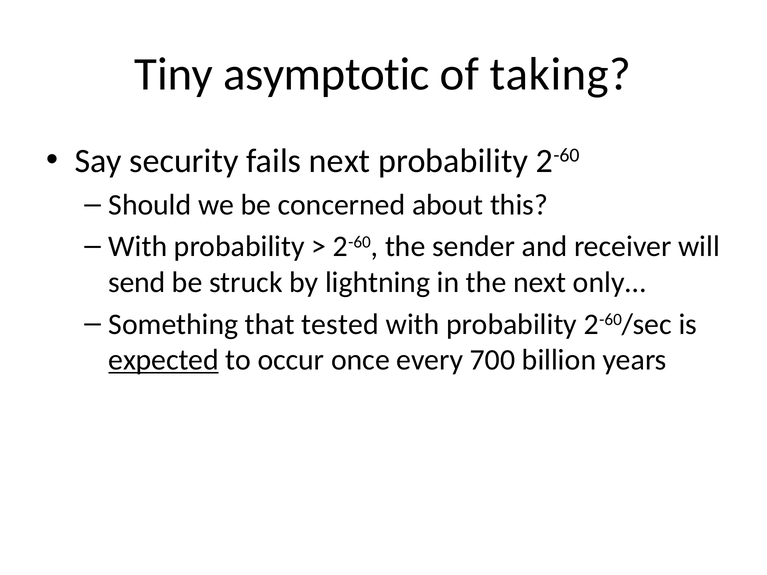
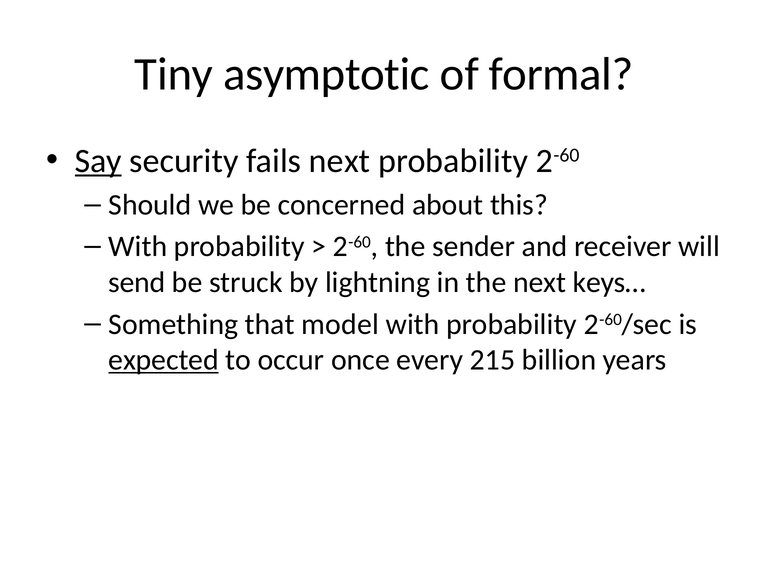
taking: taking -> formal (561, 74)
Say underline: none -> present (98, 161)
only…: only… -> keys… (609, 283)
tested: tested -> model (340, 324)
700: 700 -> 215 (492, 360)
